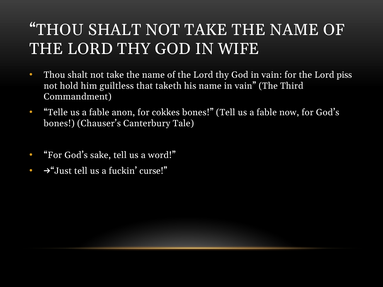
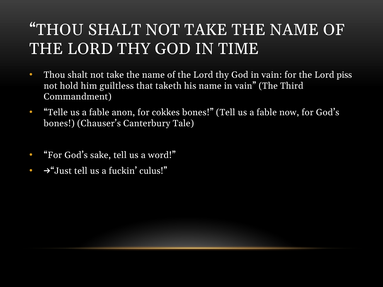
WIFE: WIFE -> TIME (238, 49)
curse: curse -> culus (153, 171)
